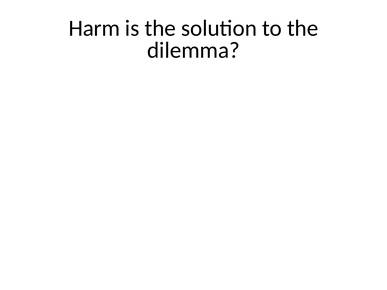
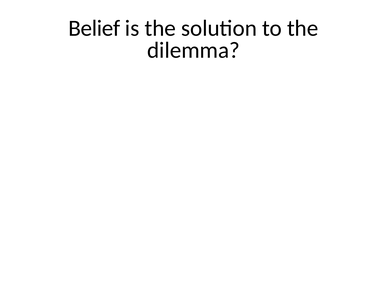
Harm: Harm -> Belief (94, 28)
